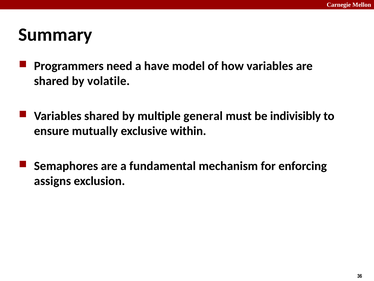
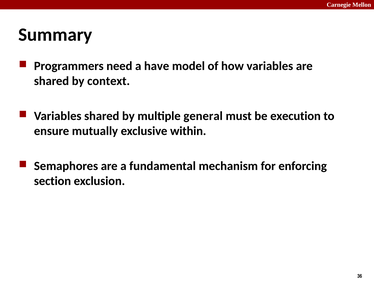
volatile: volatile -> context (109, 81)
indivisibly: indivisibly -> execution (295, 116)
assigns: assigns -> section (53, 181)
